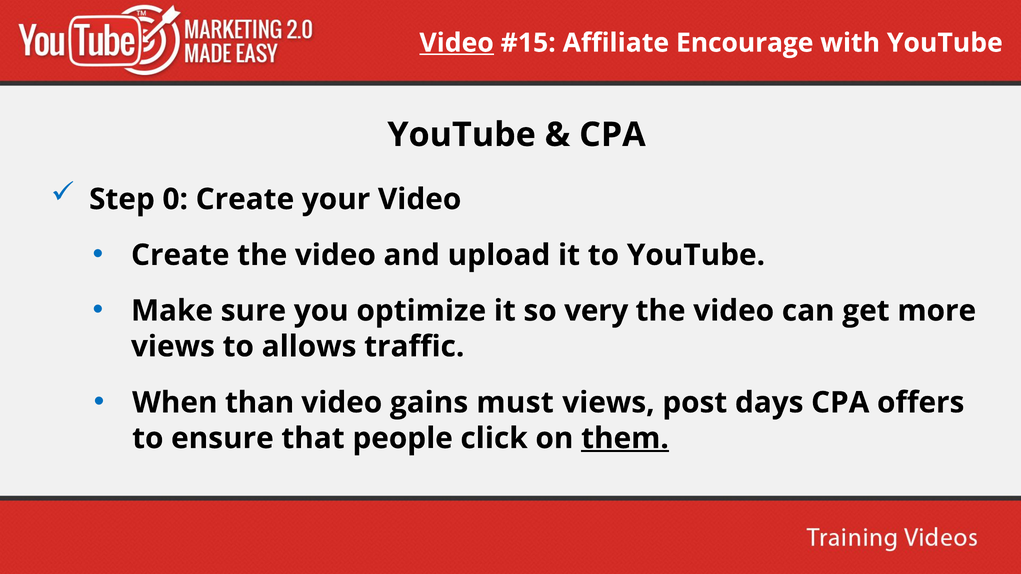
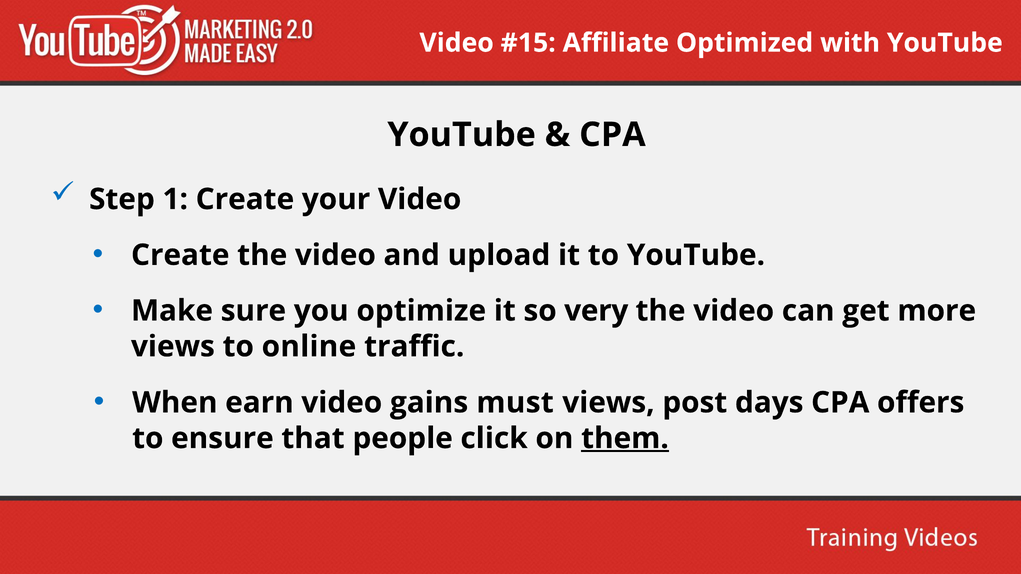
Video underline: present -> none (457, 43)
Encourage: Encourage -> Optimized (745, 43)
0: 0 -> 1 (175, 199)
allows: allows -> online (309, 347)
than: than -> earn (259, 403)
